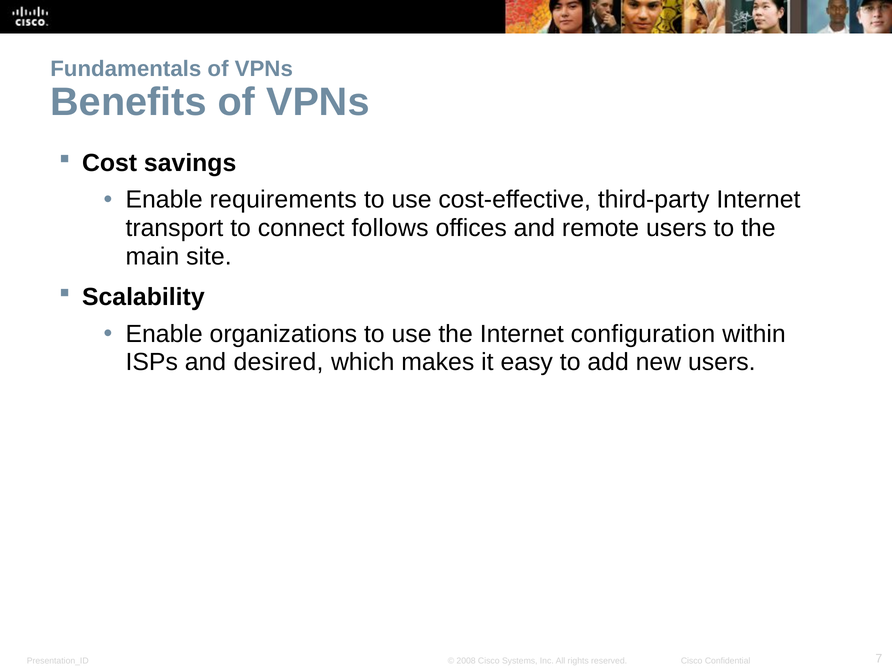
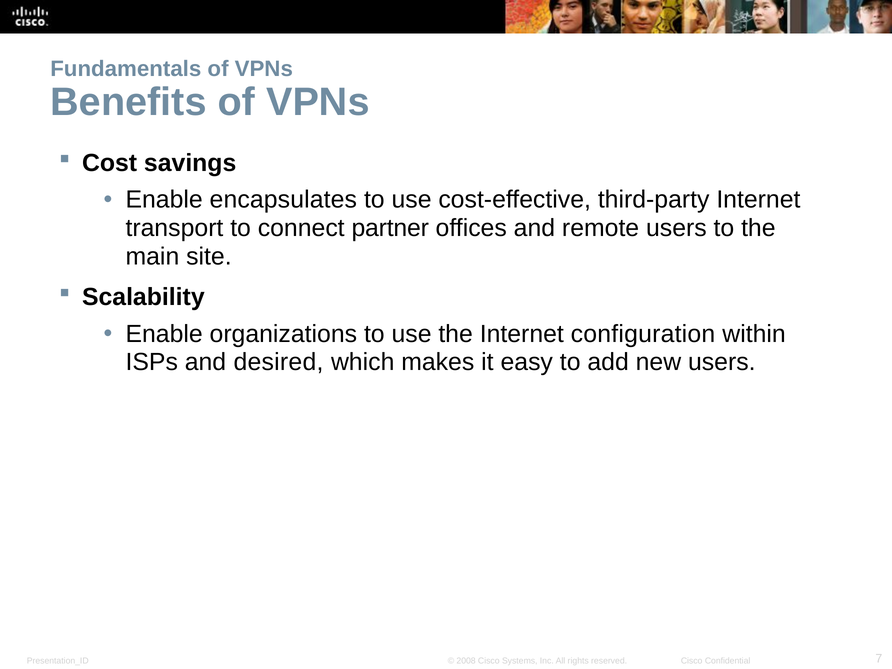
requirements: requirements -> encapsulates (283, 200)
follows: follows -> partner (390, 228)
